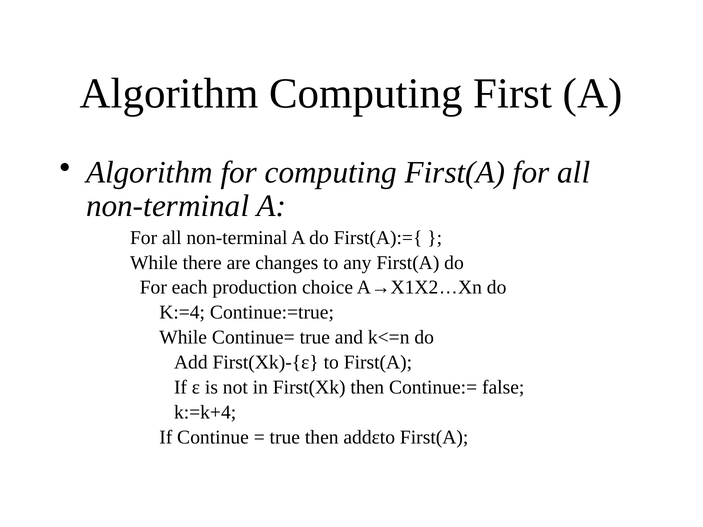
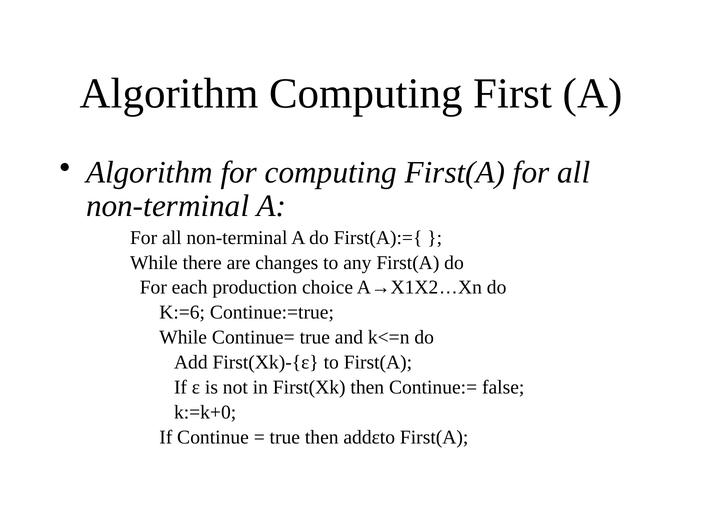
K:=4: K:=4 -> K:=6 (182, 313)
k:=k+4: k:=k+4 -> k:=k+0 (205, 413)
